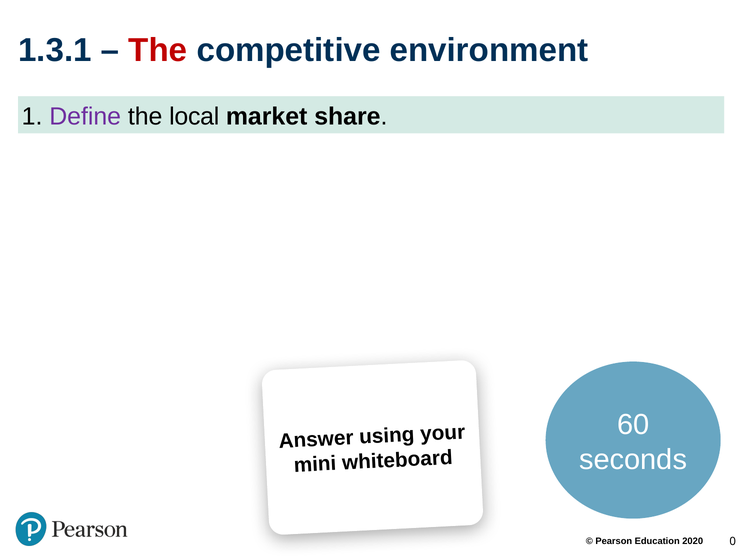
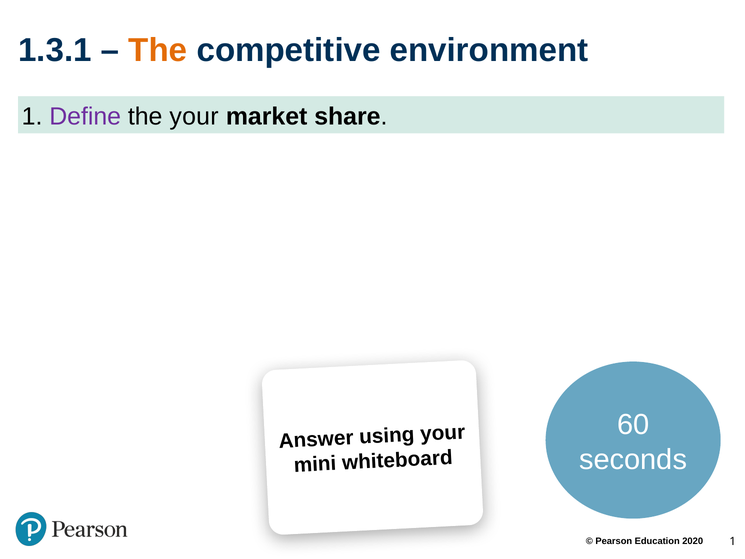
The colour: red -> orange (158, 50)
the local: local -> your (194, 116)
0: 0 -> 1 (733, 541)
